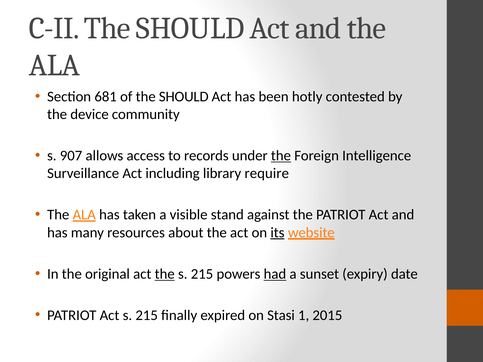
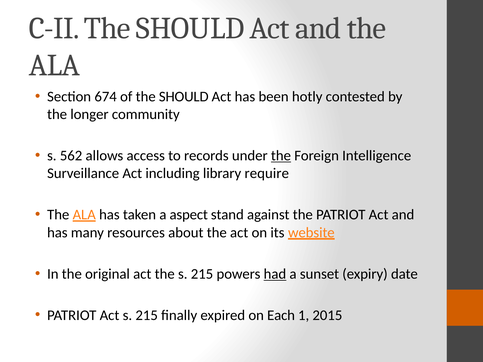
681: 681 -> 674 (106, 97)
device: device -> longer (89, 114)
907: 907 -> 562 (71, 156)
visible: visible -> aspect (189, 215)
its underline: present -> none (277, 233)
the underline: present -> none (165, 274)
Stasi: Stasi -> Each (281, 315)
